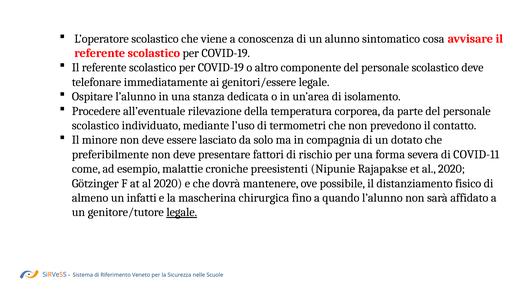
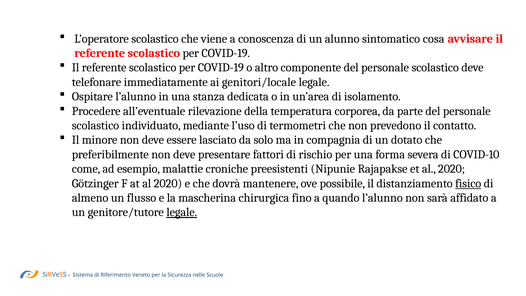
genitori/essere: genitori/essere -> genitori/locale (259, 82)
COVID-11: COVID-11 -> COVID-10 (476, 154)
fisico underline: none -> present (468, 183)
infatti: infatti -> flusso (142, 198)
